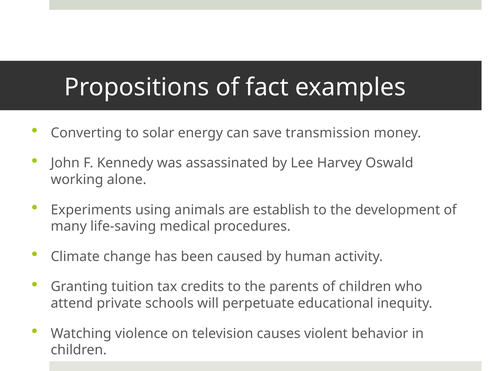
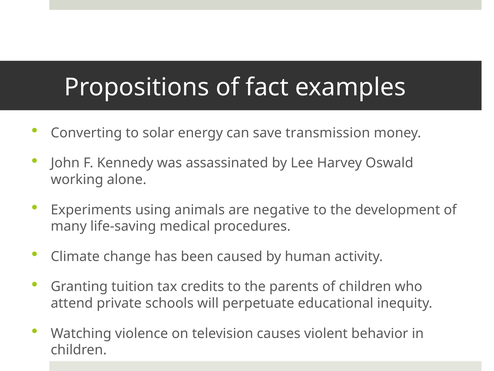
establish: establish -> negative (281, 210)
